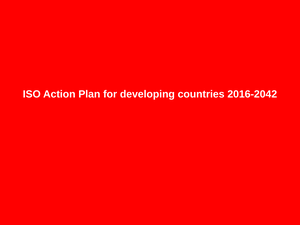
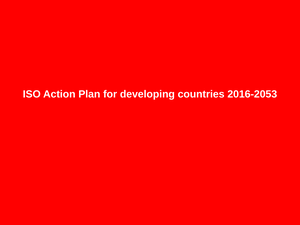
2016-2042: 2016-2042 -> 2016-2053 (252, 94)
